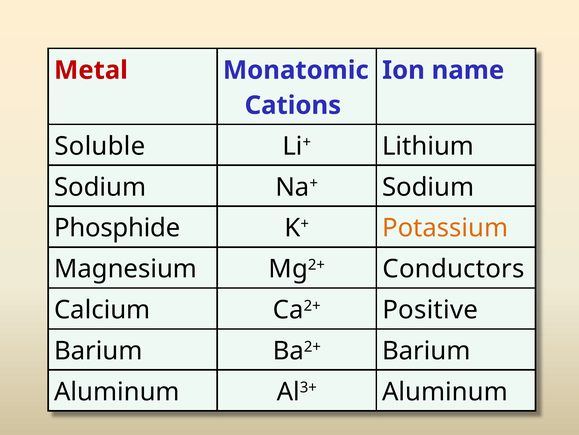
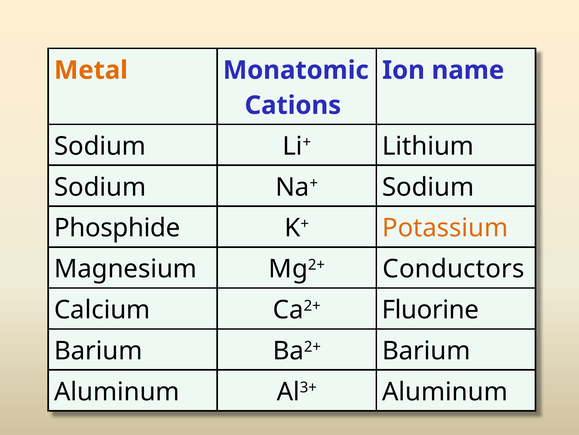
Metal colour: red -> orange (91, 70)
Soluble: Soluble -> Sodium (100, 146)
Positive: Positive -> Fluorine (430, 309)
